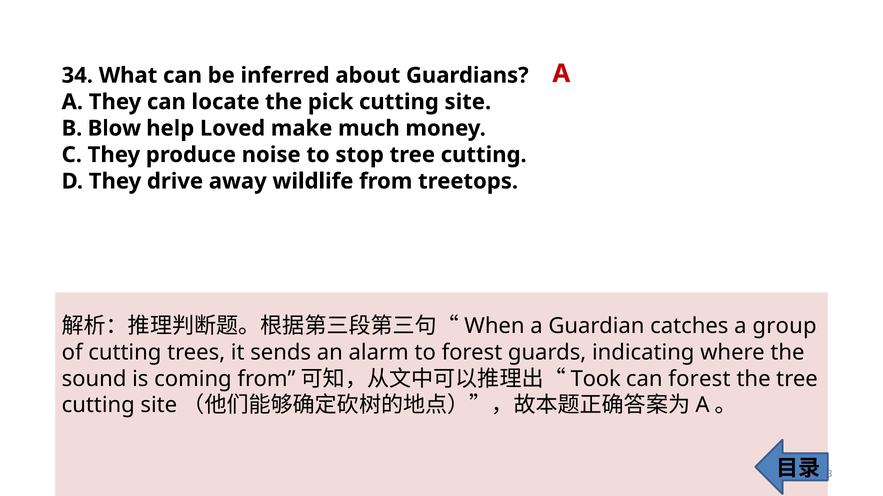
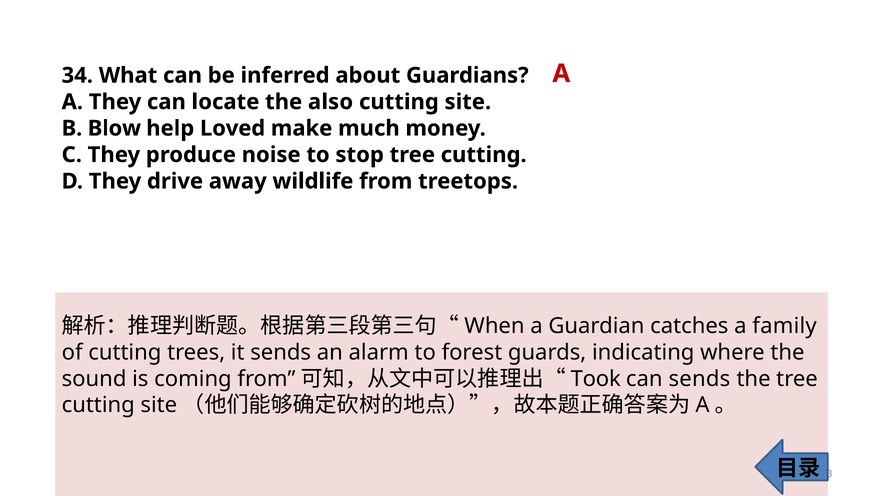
pick: pick -> also (331, 102)
group: group -> family (785, 326)
can forest: forest -> sends (699, 379)
